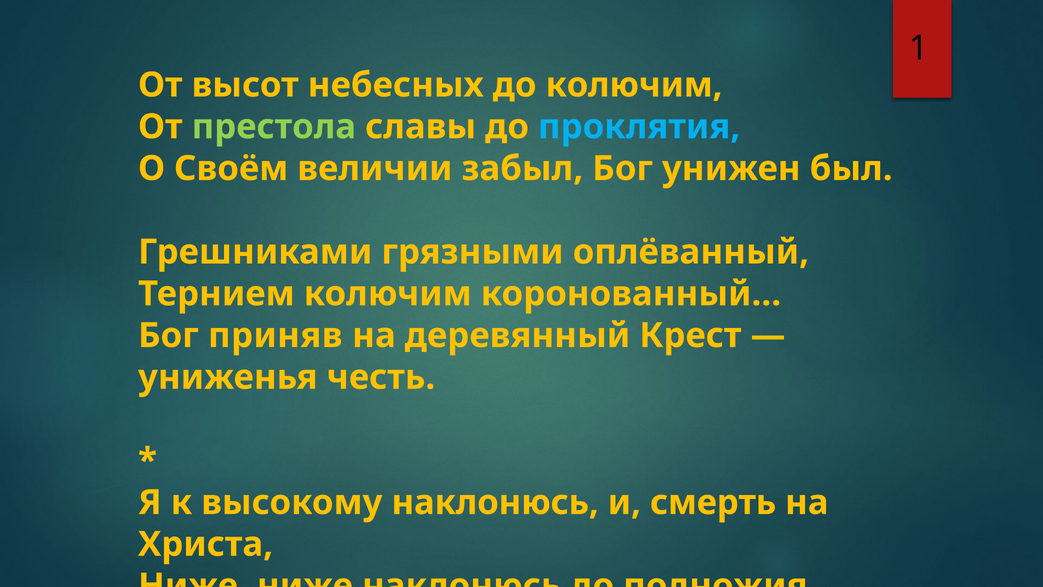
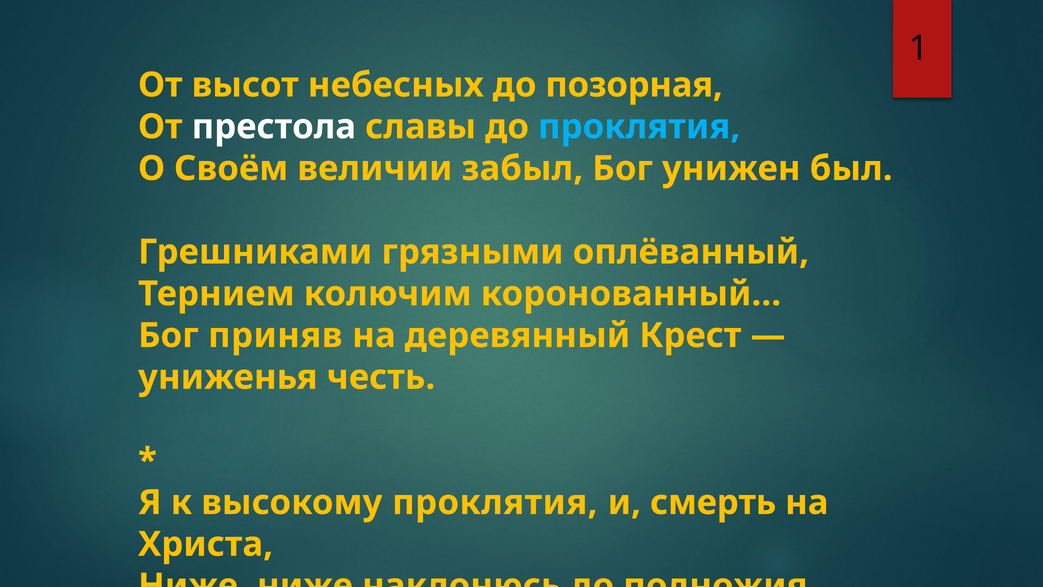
до колючим: колючим -> позорная (634, 85)
престола colour: light green -> white (274, 127)
высокому наклонюсь: наклонюсь -> проклятия (495, 502)
